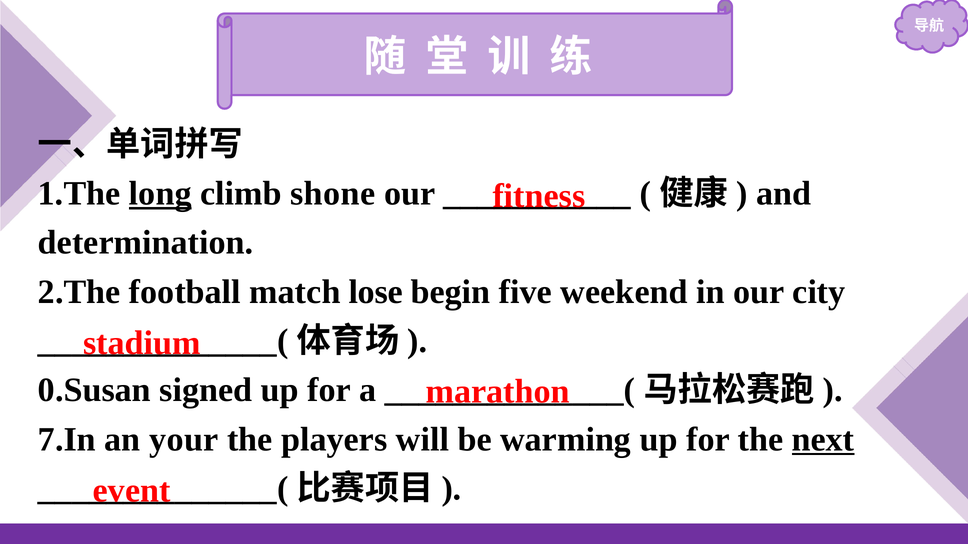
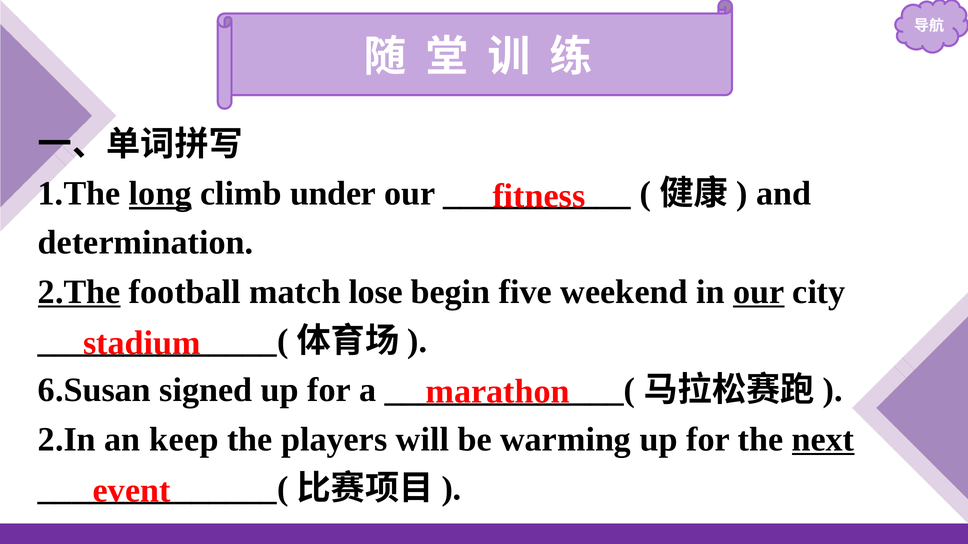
shone: shone -> under (333, 194)
2.The underline: none -> present (79, 292)
our underline: none -> present (759, 292)
0.Susan: 0.Susan -> 6.Susan (94, 390)
7.In: 7.In -> 2.In (67, 440)
your: your -> keep (184, 440)
